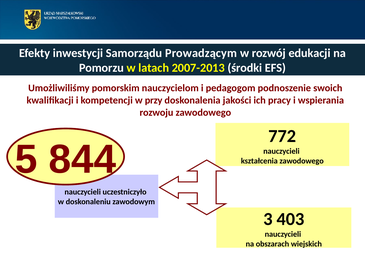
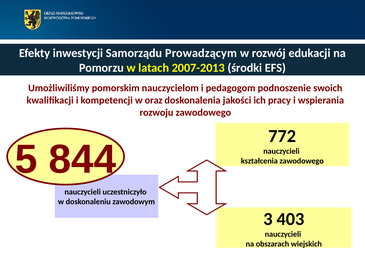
przy: przy -> oraz (154, 100)
